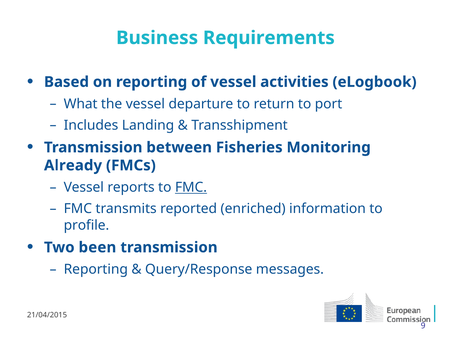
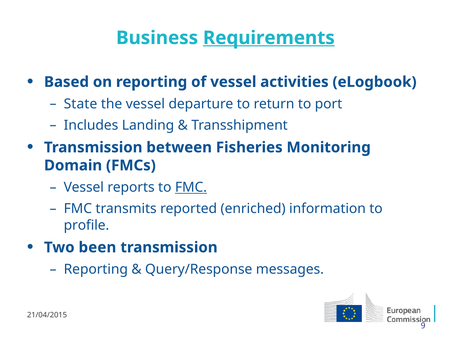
Requirements underline: none -> present (269, 38)
What: What -> State (80, 104)
Already: Already -> Domain (73, 166)
